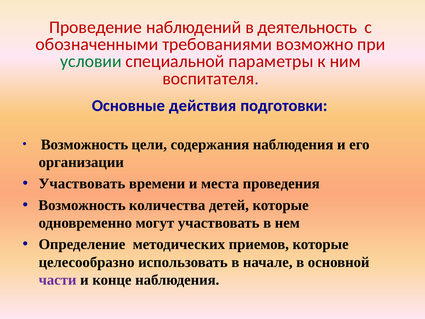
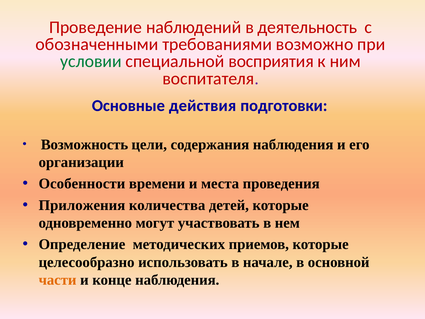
параметры: параметры -> восприятия (271, 61)
Участвовать: Участвовать -> Особенности (82, 184)
Возможность: Возможность -> Приложения (82, 205)
части colour: purple -> orange (58, 280)
